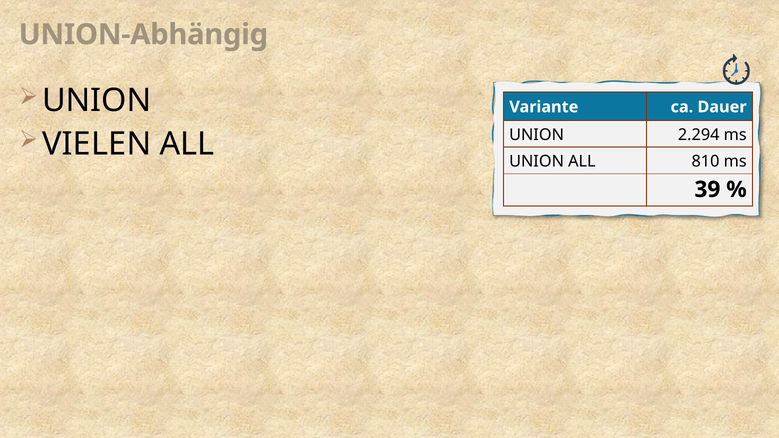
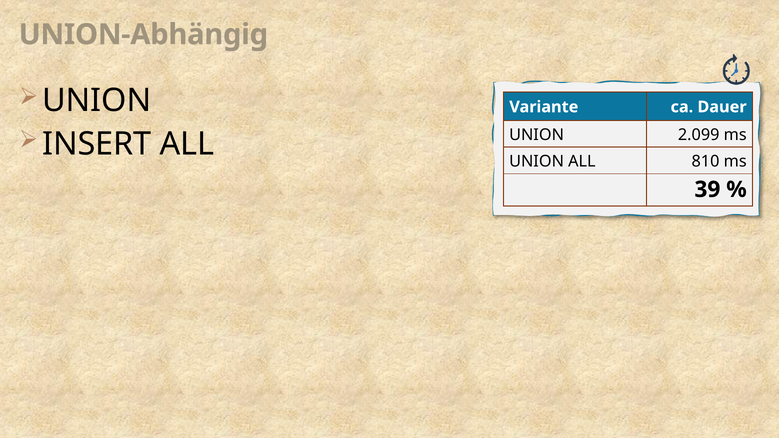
VIELEN: VIELEN -> INSERT (97, 144)
2.294: 2.294 -> 2.099 (699, 135)
